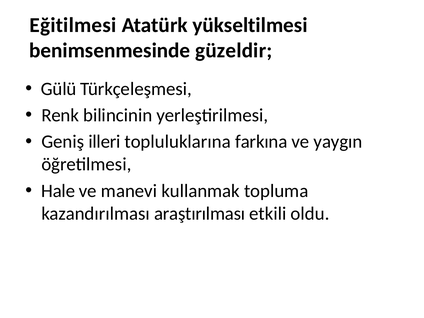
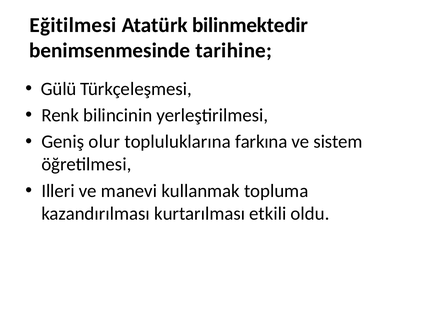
yükseltilmesi: yükseltilmesi -> bilinmektedir (250, 25)
güzeldir: güzeldir -> tarihine (234, 50)
illeri: illeri -> olur (104, 142)
yaygın: yaygın -> sistem (338, 142)
Hale: Hale -> Illeri (58, 191)
araştırılması: araştırılması -> kurtarılması (200, 213)
